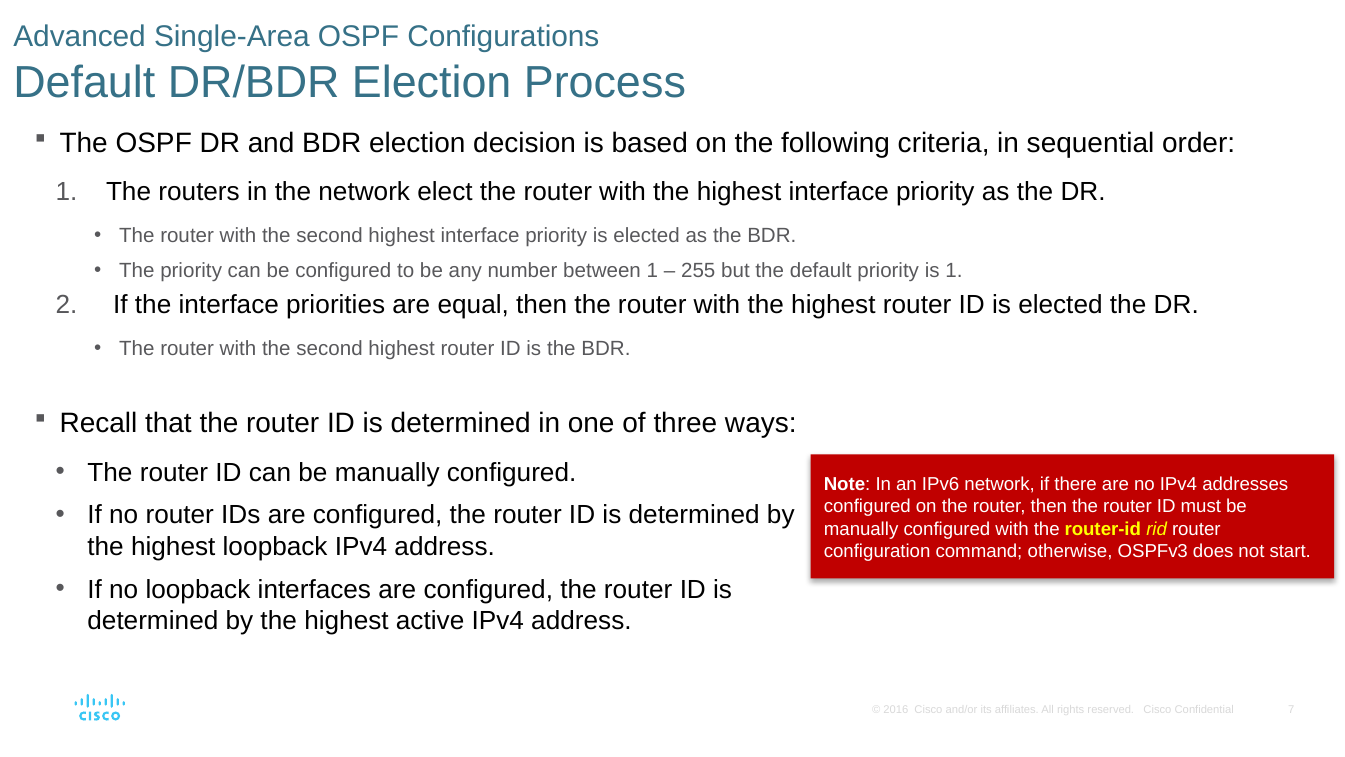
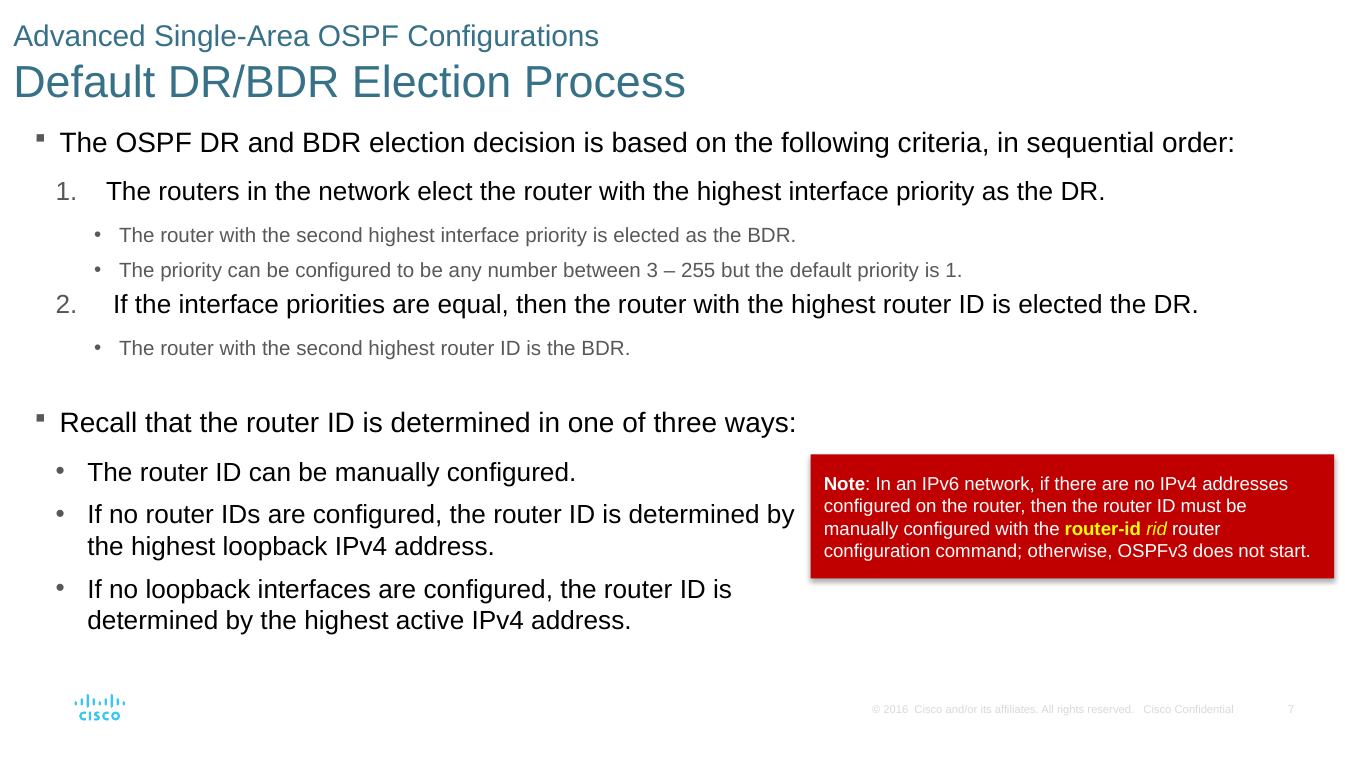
between 1: 1 -> 3 (652, 270)
